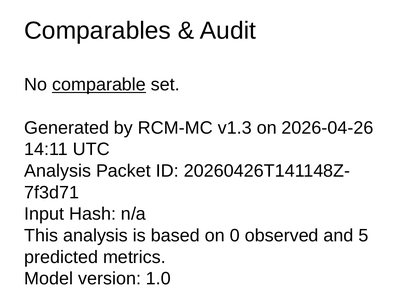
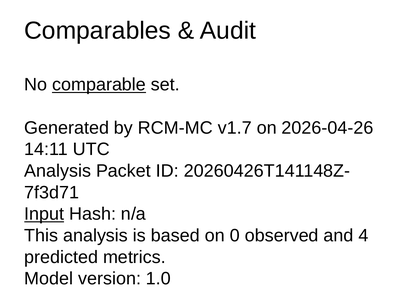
v1.3: v1.3 -> v1.7 (235, 128)
Input underline: none -> present (44, 214)
5: 5 -> 4 (364, 236)
